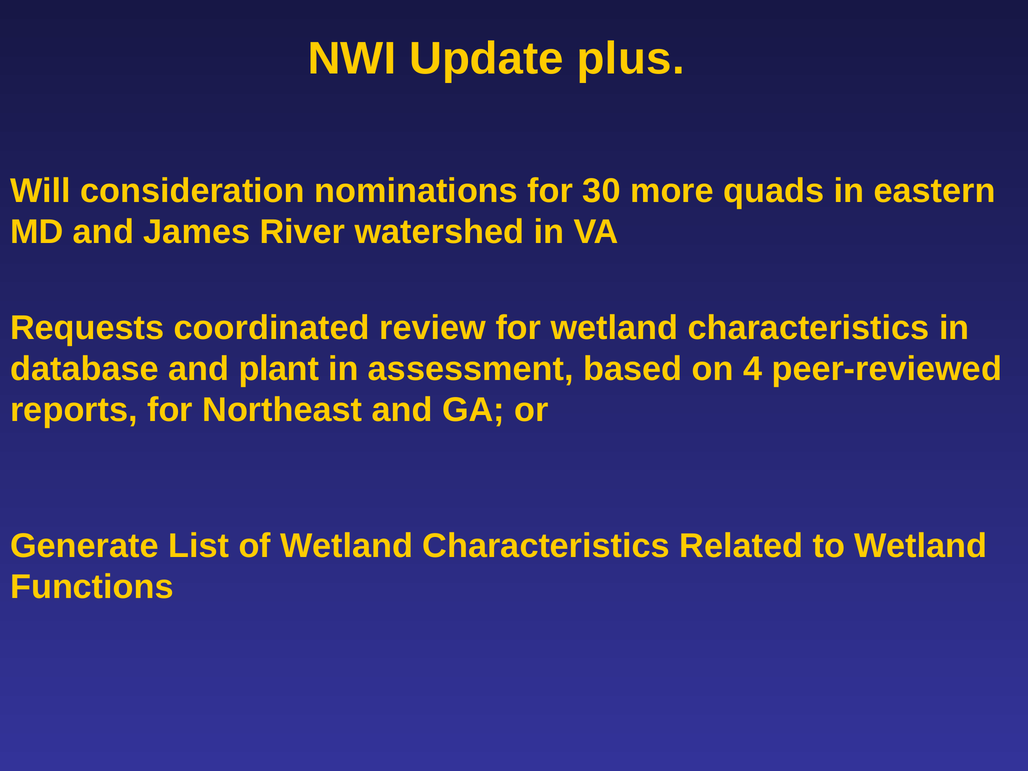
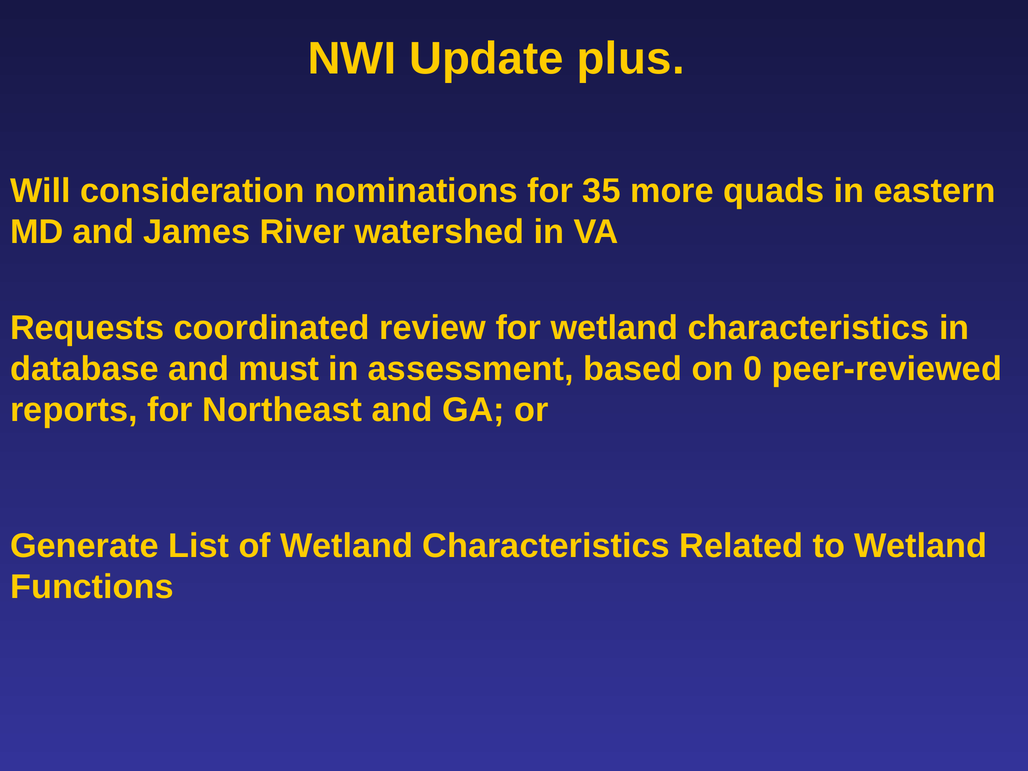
30: 30 -> 35 (602, 191)
plant: plant -> must (279, 369)
4: 4 -> 0 (753, 369)
